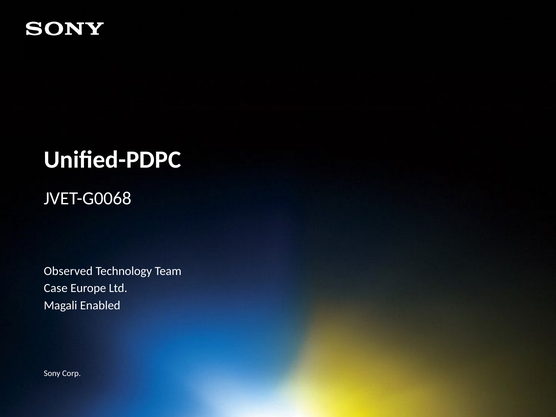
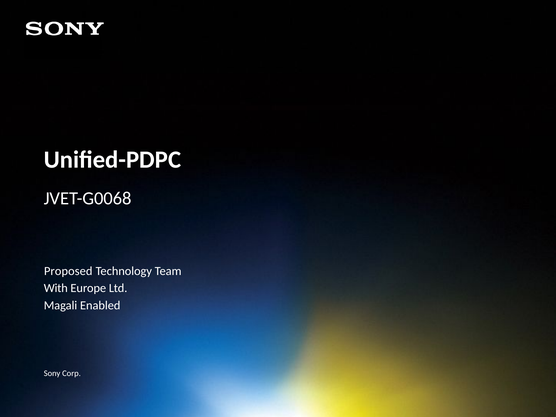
Observed: Observed -> Proposed (68, 271)
Case: Case -> With (56, 288)
